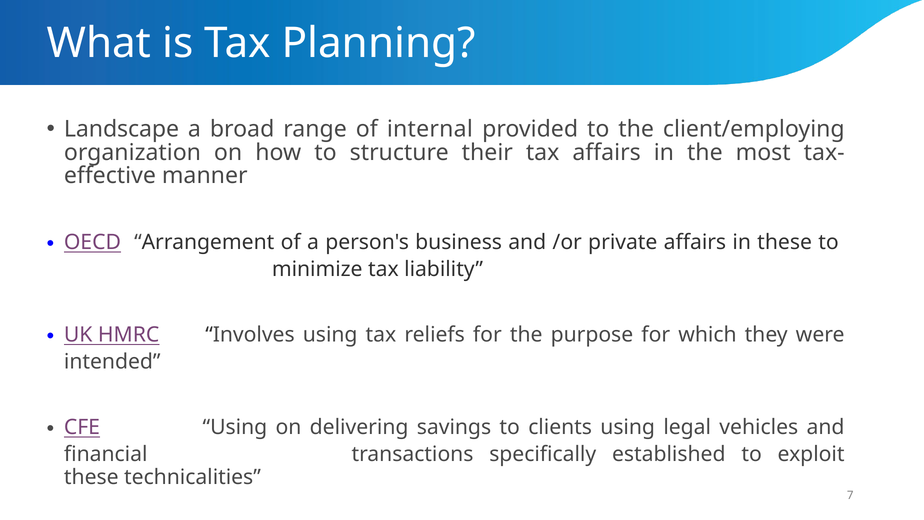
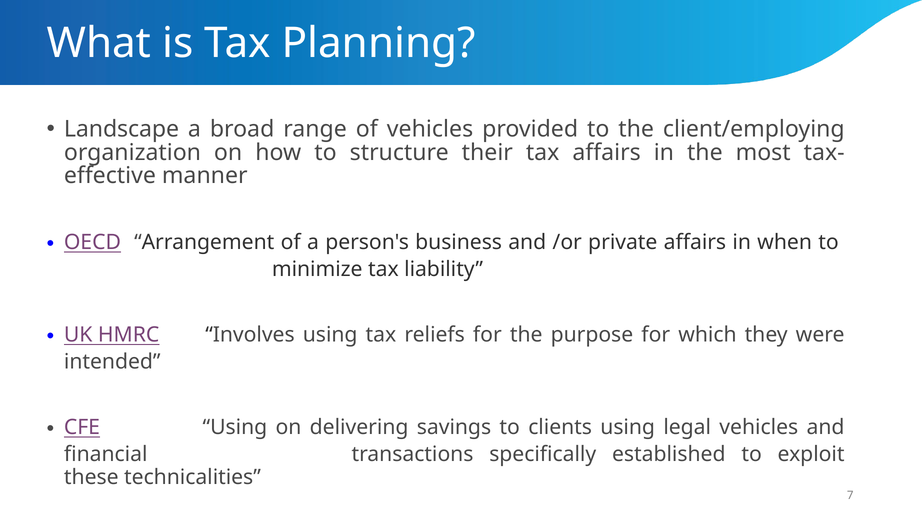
of internal: internal -> vehicles (430, 129)
in these: these -> when (785, 242)
